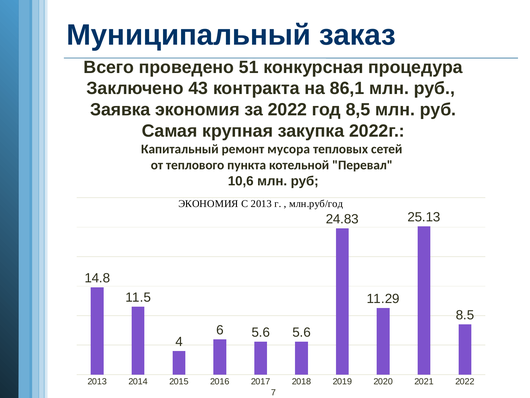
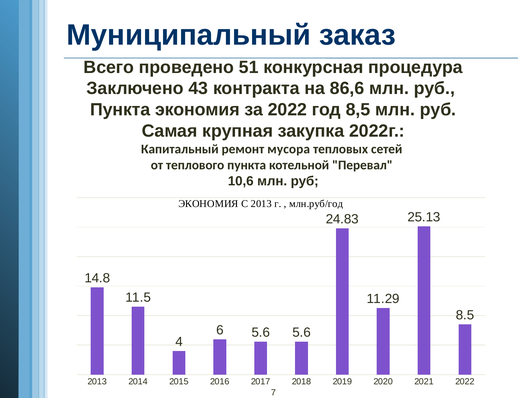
86,1: 86,1 -> 86,6 (347, 88)
Заявка: Заявка -> Пункта (120, 109)
